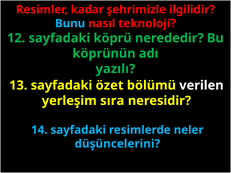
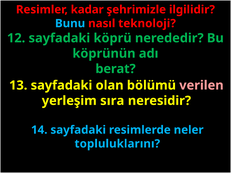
yazılı: yazılı -> berat (116, 69)
özet: özet -> olan (110, 85)
verilen colour: white -> pink (201, 85)
düşüncelerini: düşüncelerini -> topluluklarını (117, 144)
